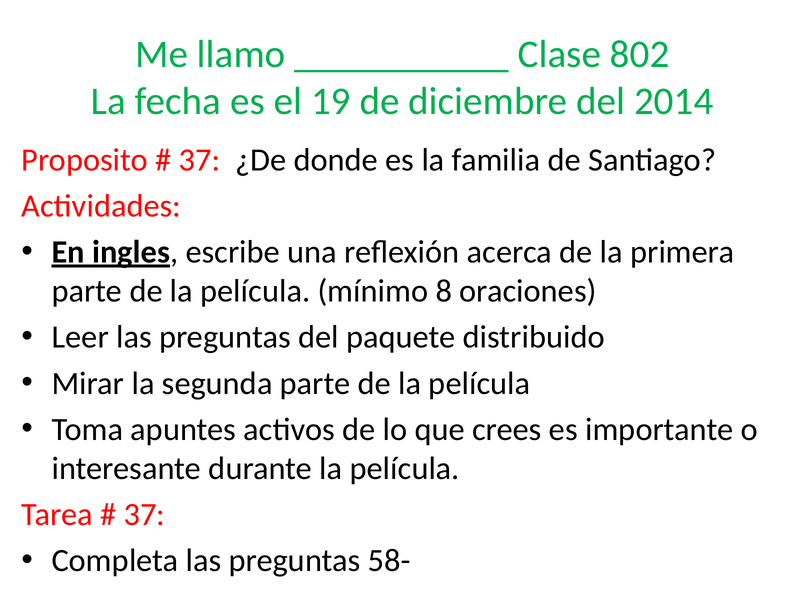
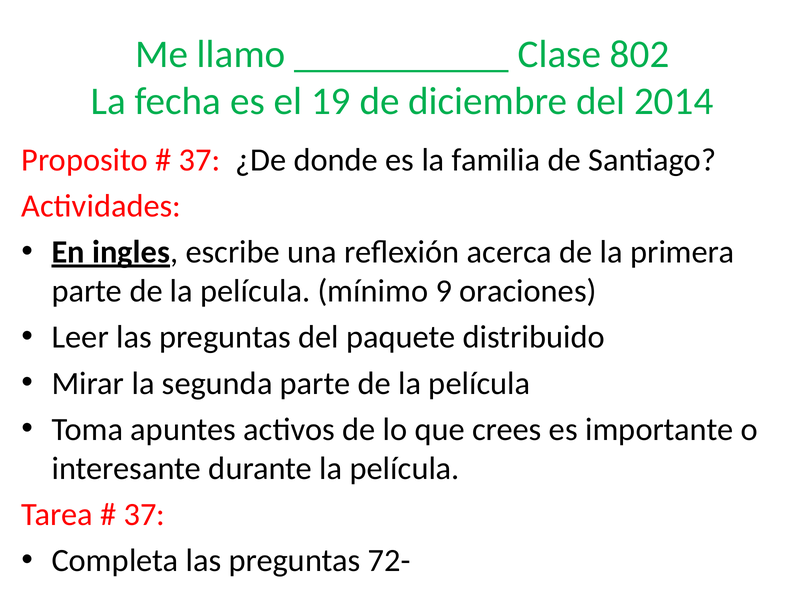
8: 8 -> 9 (444, 291)
58-: 58- -> 72- (389, 560)
